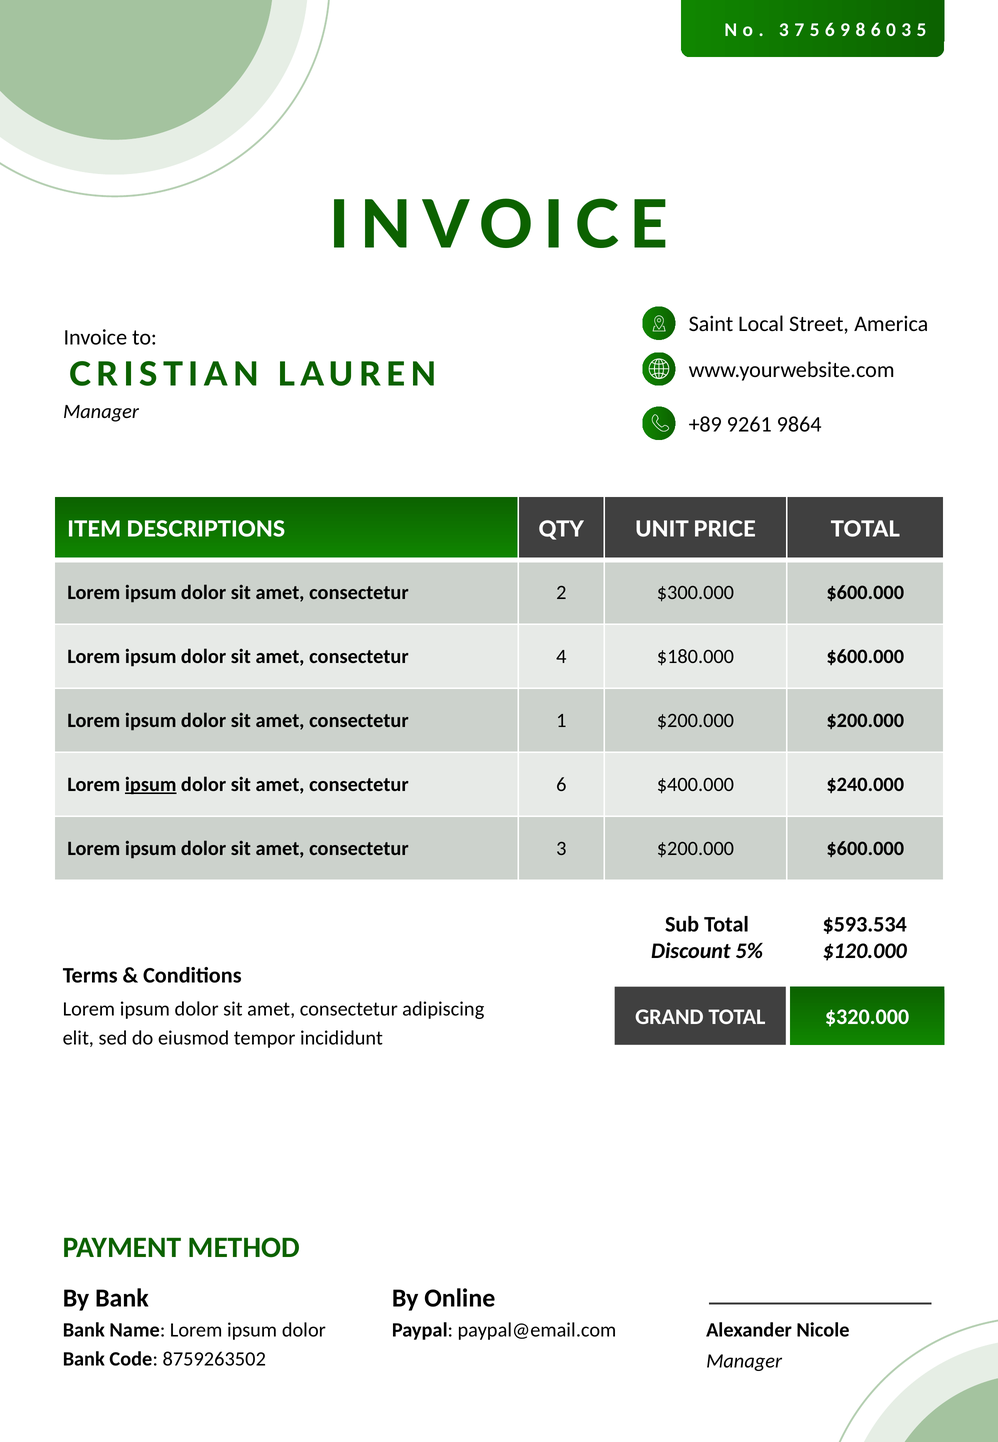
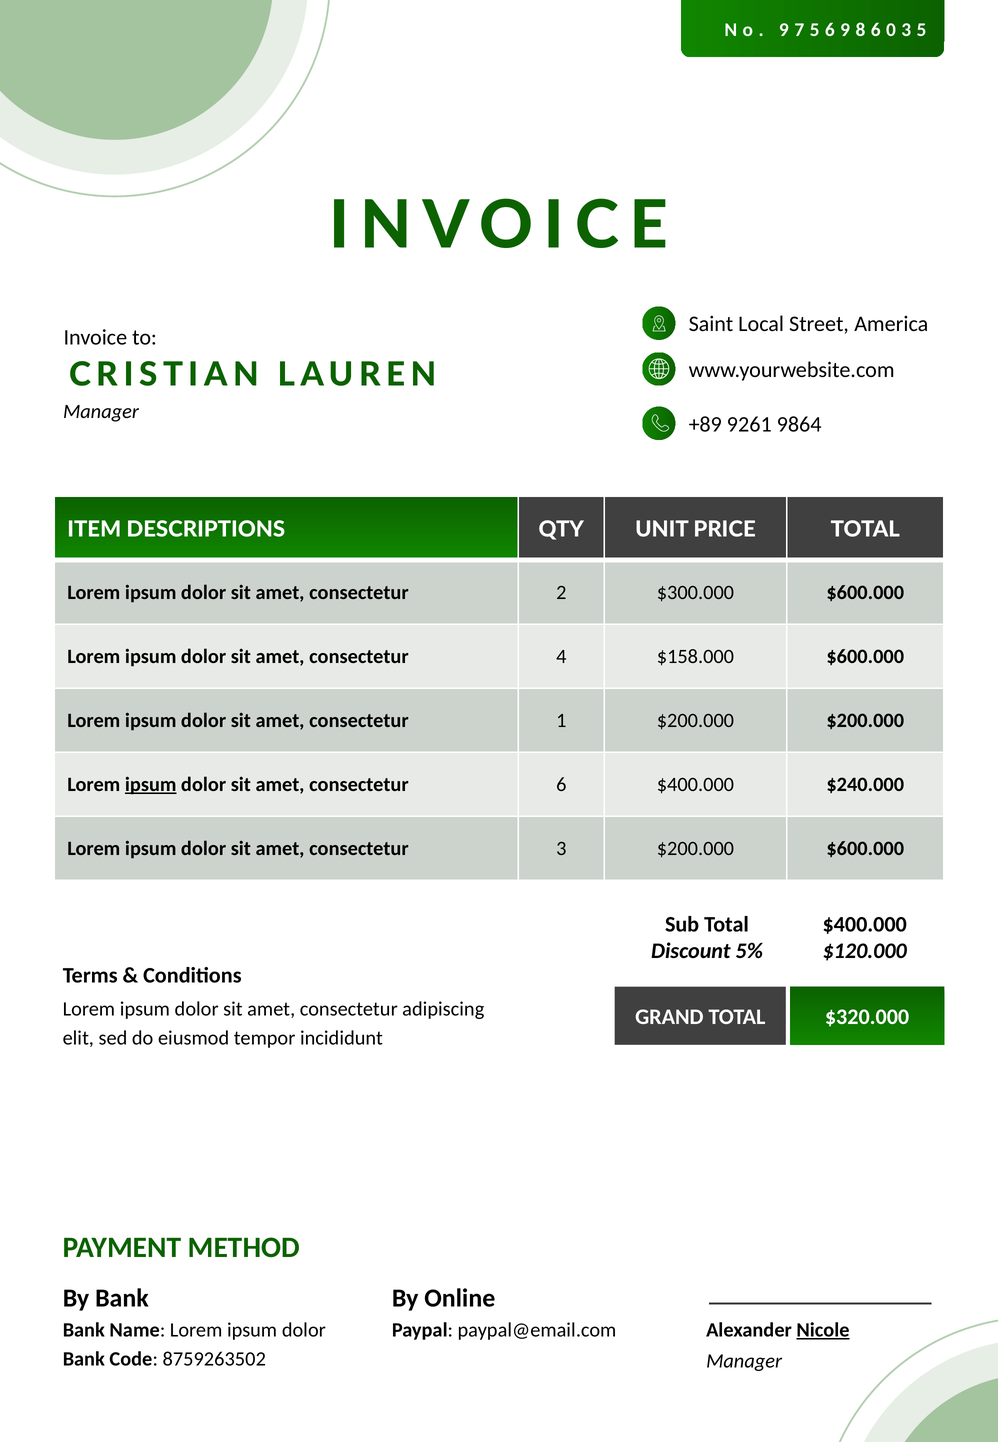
3: 3 -> 9 (784, 30)
$180.000: $180.000 -> $158.000 (695, 656)
$593.534: $593.534 -> $400.000 (865, 924)
Nicole underline: none -> present (823, 1330)
